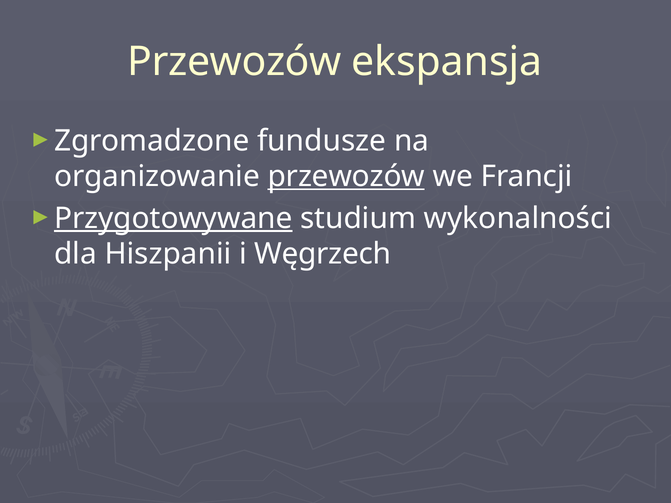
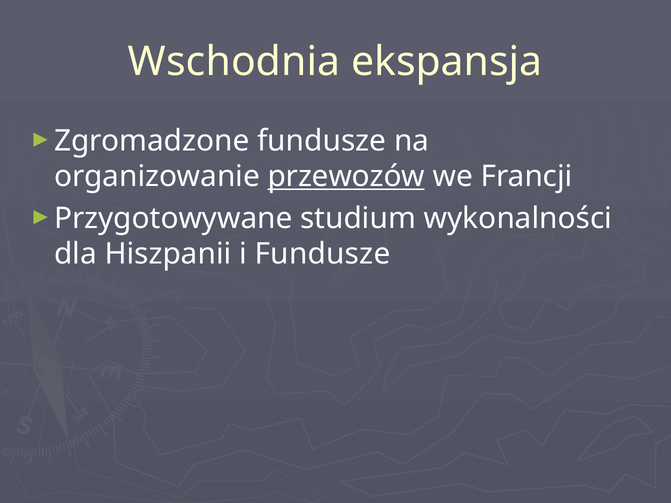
Przewozów: Przewozów -> Wschodnia (234, 62)
Przygotowywane underline: present -> none (173, 218)
i Węgrzech: Węgrzech -> Fundusze (323, 254)
